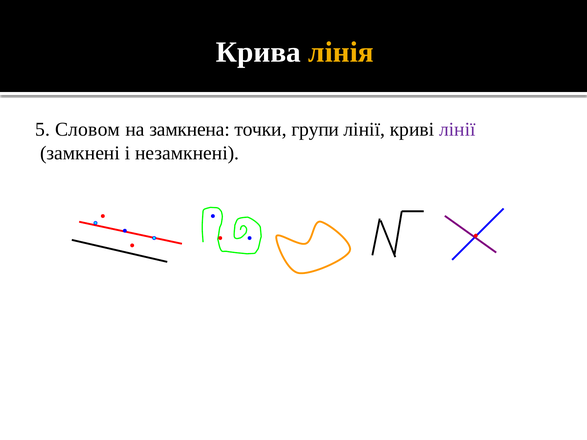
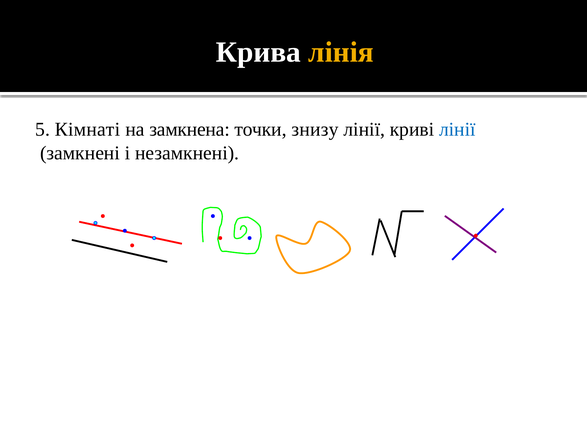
Словом: Словом -> Кімнаті (88, 130)
групи: групи -> знизу (315, 130)
лінії colour: purple -> blue (457, 130)
